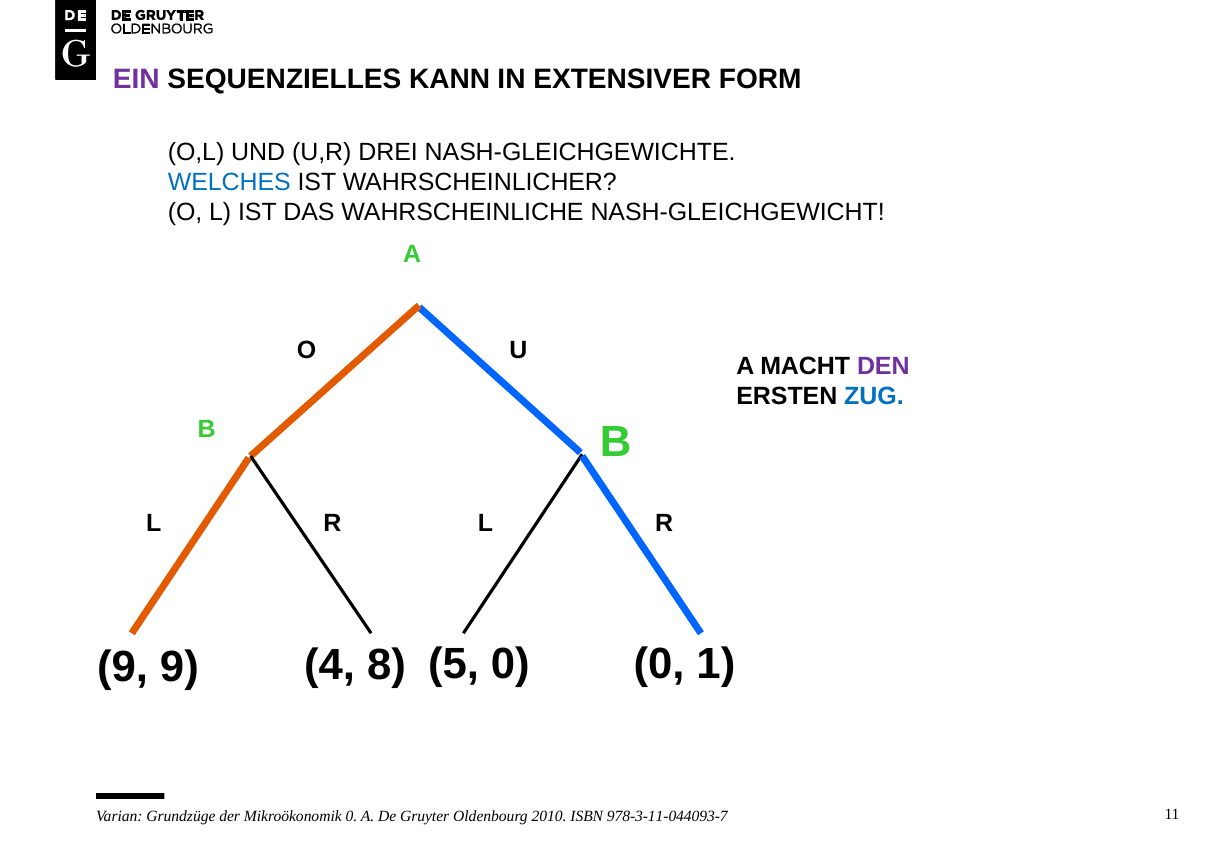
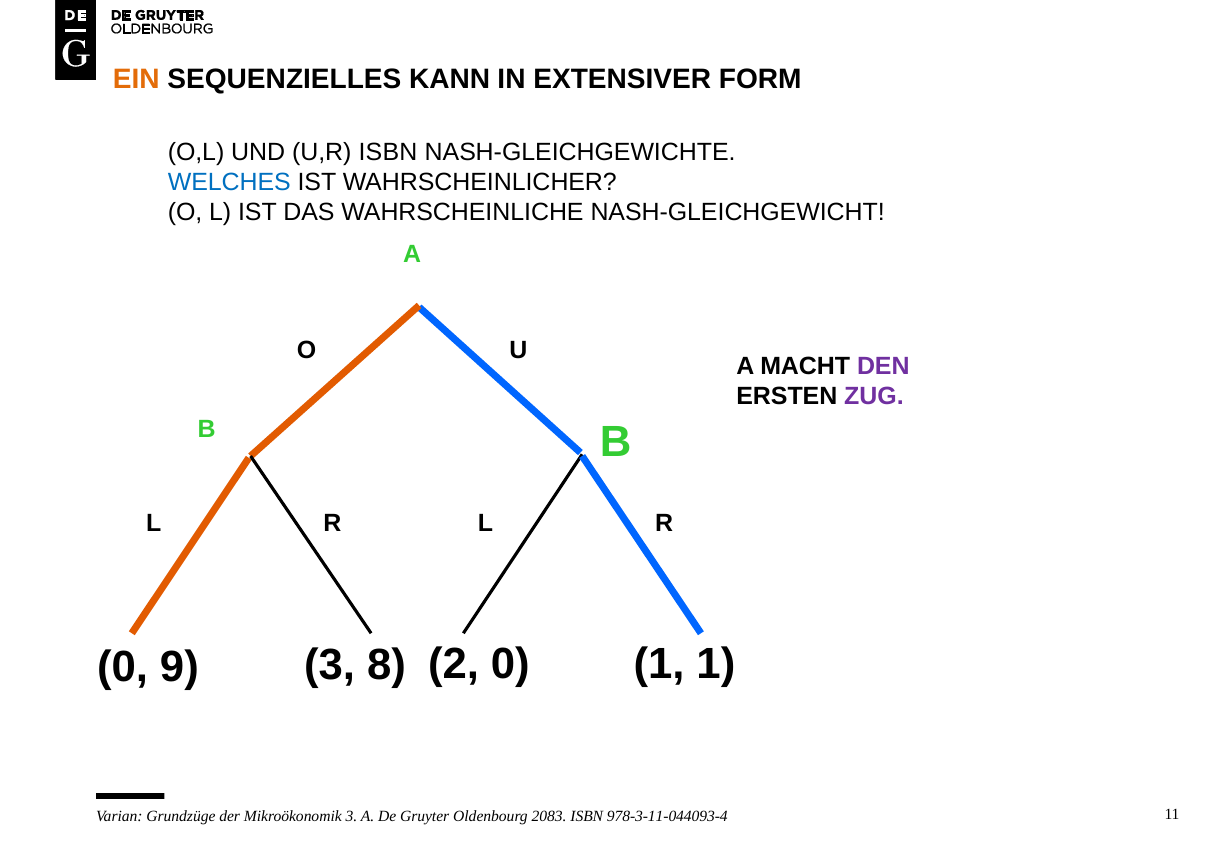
EIN colour: purple -> orange (136, 79)
U,R DREI: DREI -> ISBN (388, 152)
ZUG colour: blue -> purple (874, 397)
5: 5 -> 2 (454, 664)
0: 0 -> 1 (659, 664)
4: 4 -> 3 (330, 666)
9: 9 -> 0 (123, 668)
Mikroökonomik 0: 0 -> 3 (351, 817)
2010: 2010 -> 2083 (549, 817)
978-3-11-044093-7: 978-3-11-044093-7 -> 978-3-11-044093-4 (667, 817)
